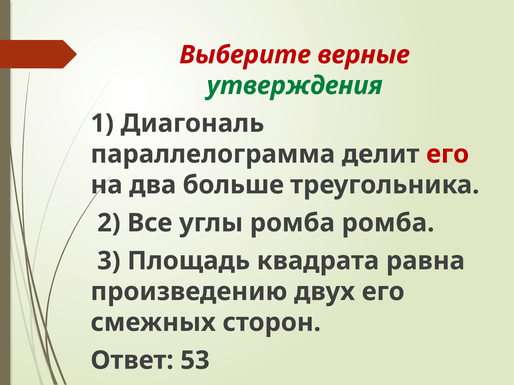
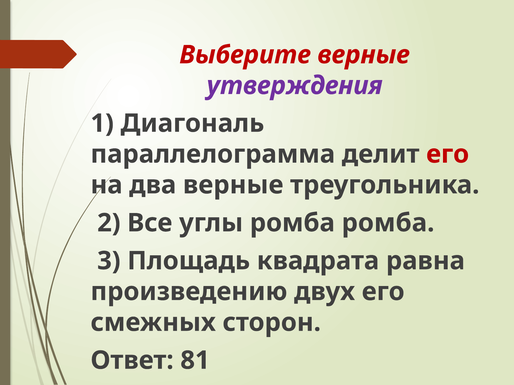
утверждения colour: green -> purple (295, 86)
два больше: больше -> верные (233, 185)
53: 53 -> 81 (195, 361)
